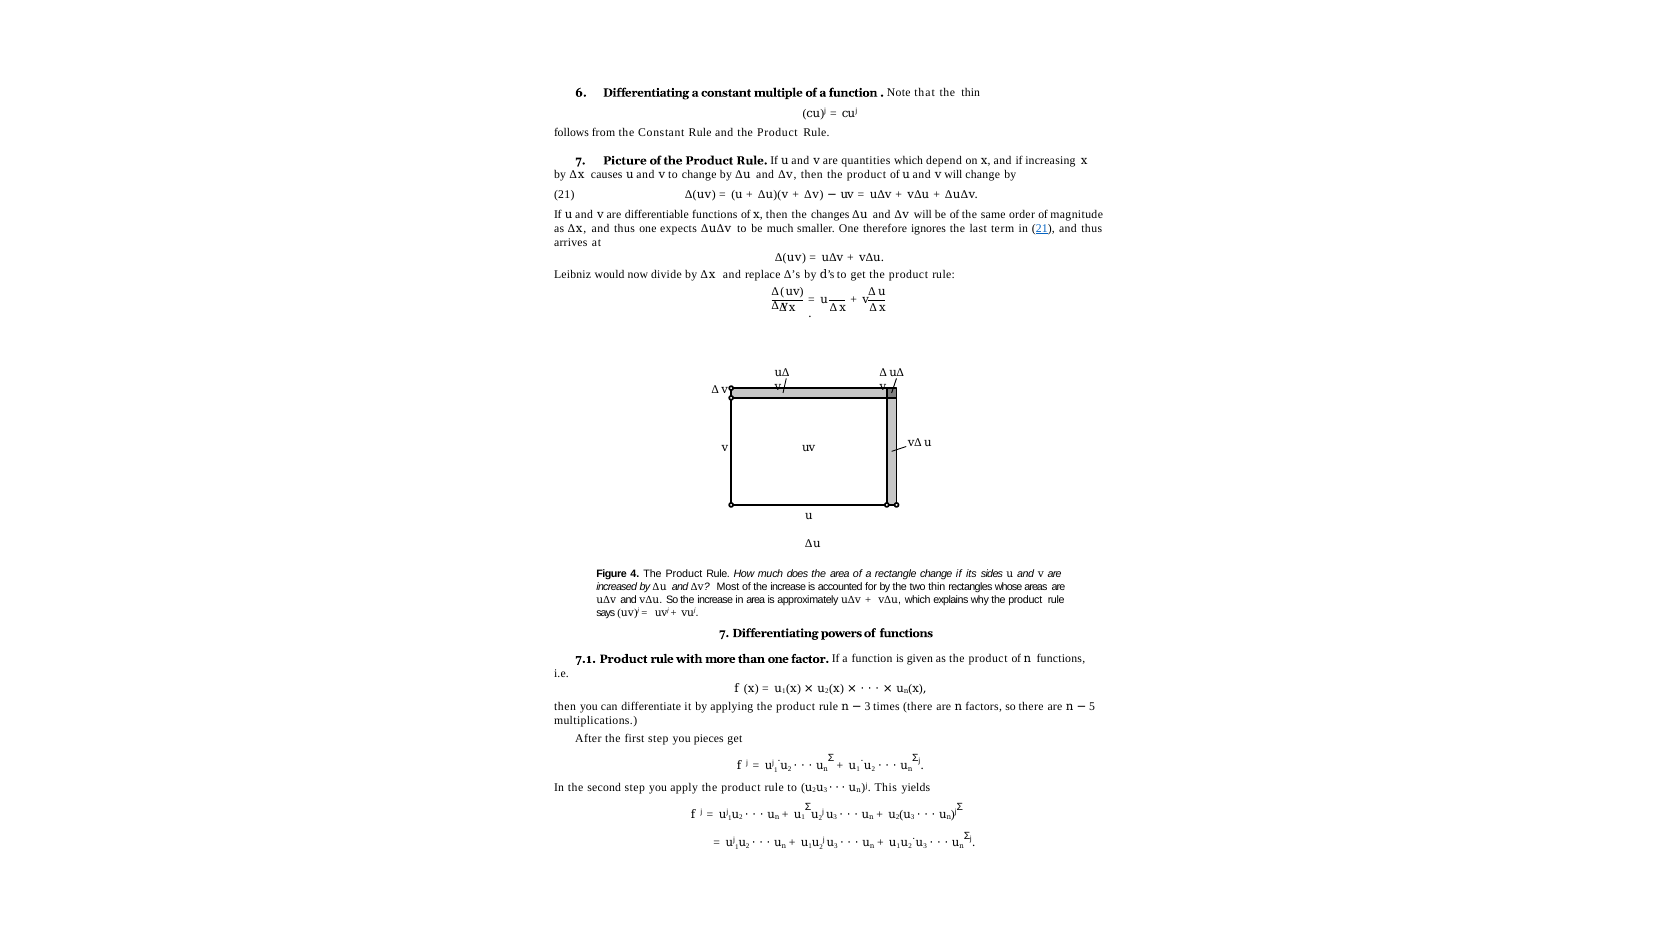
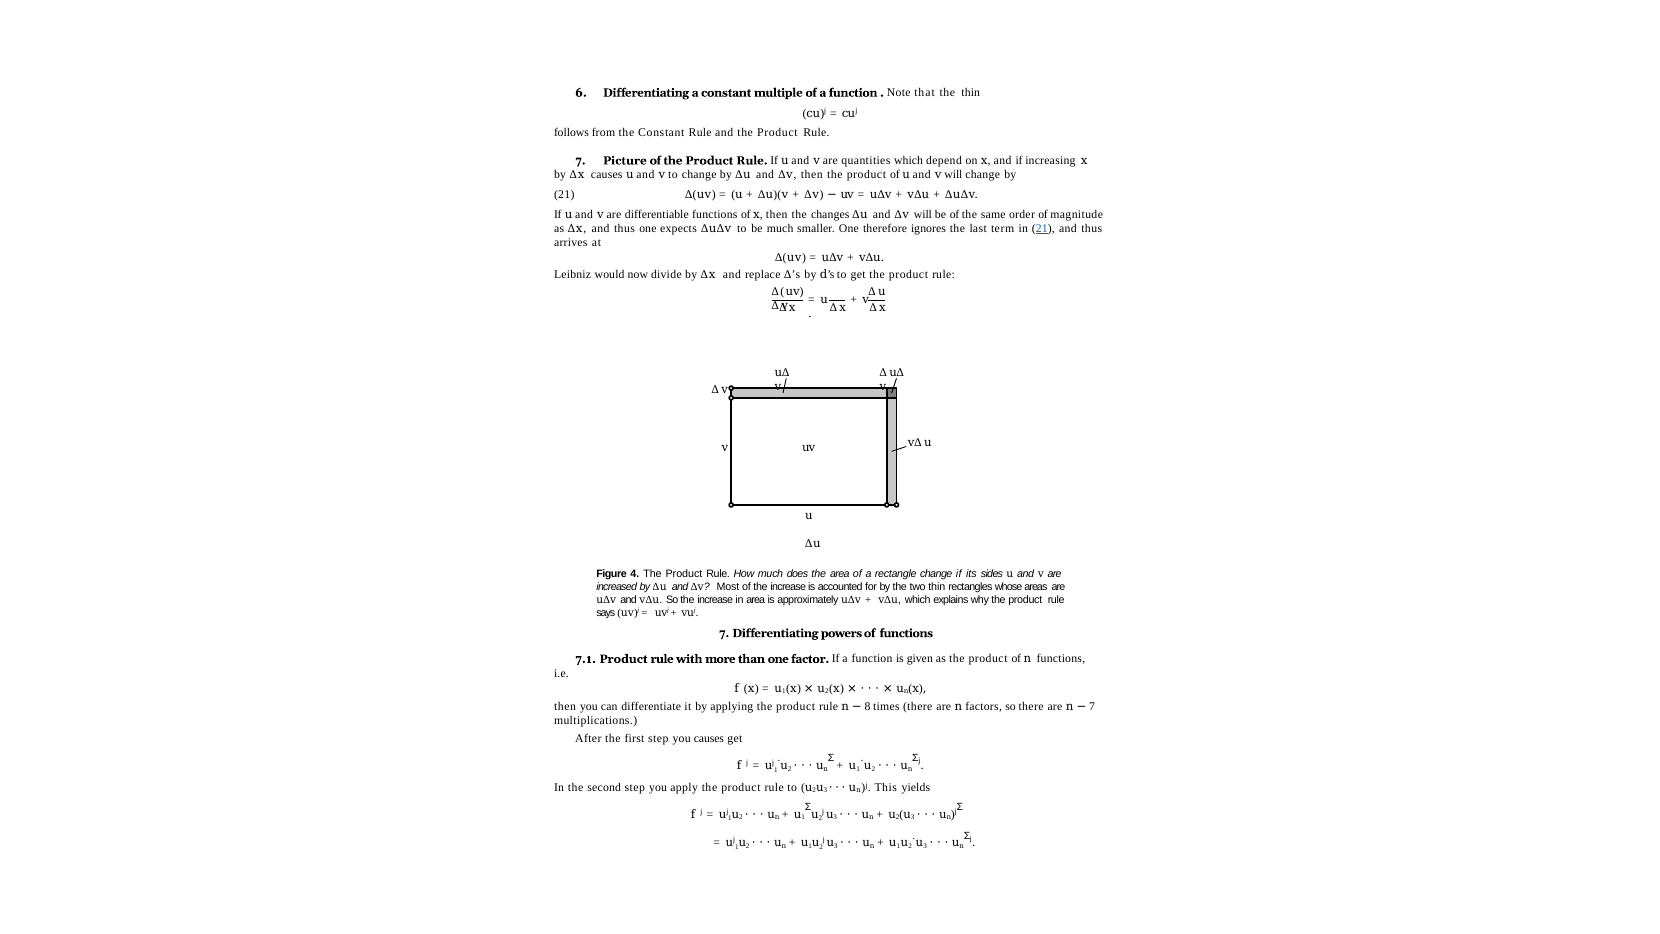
3: 3 -> 8 (868, 706)
5: 5 -> 7 (1092, 706)
you pieces: pieces -> causes (709, 739)
